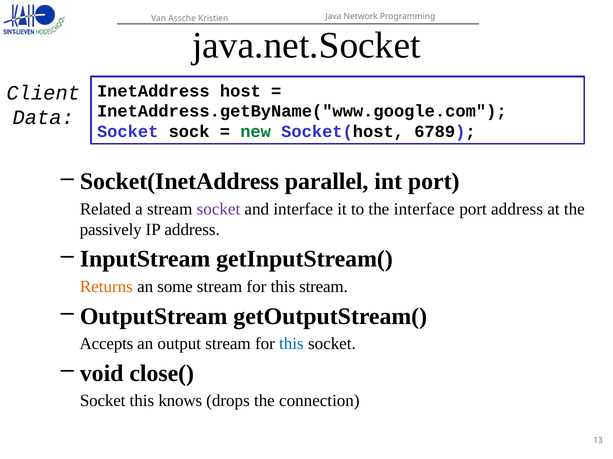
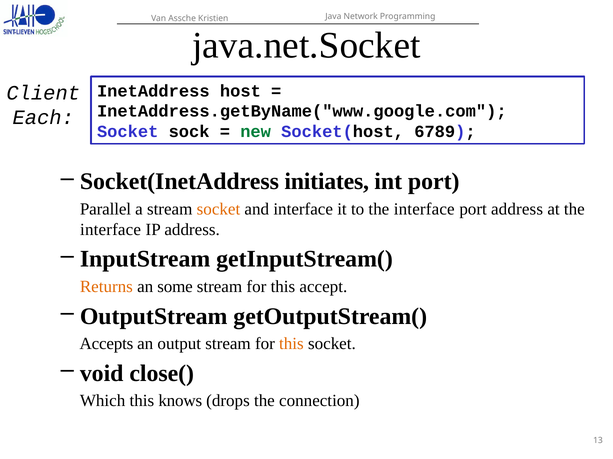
Data: Data -> Each (43, 118)
parallel: parallel -> initiates (327, 182)
Related: Related -> Parallel (105, 209)
socket colour: purple -> orange (218, 209)
passively: passively -> interface (111, 230)
this stream: stream -> accept (323, 287)
this colour: blue -> orange (291, 344)
Socket: Socket -> Which (103, 402)
